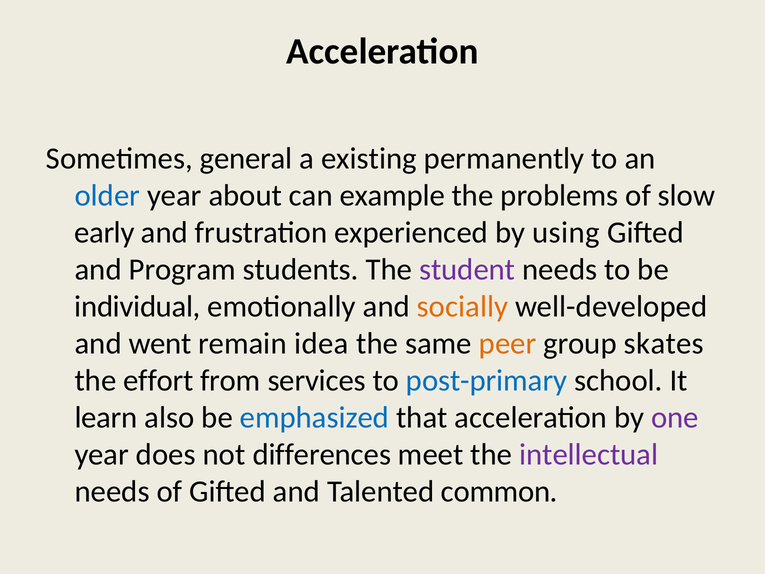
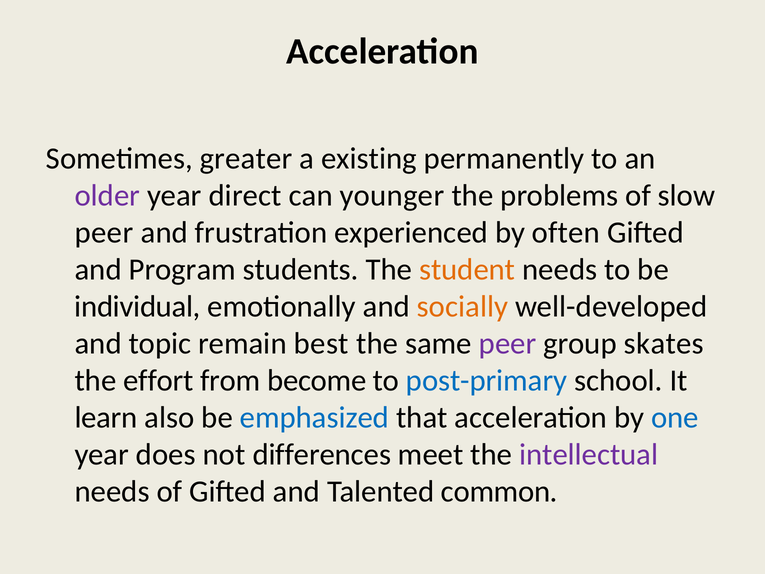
general: general -> greater (246, 158)
older colour: blue -> purple (107, 195)
about: about -> direct (245, 195)
example: example -> younger (392, 195)
early: early -> peer (104, 232)
using: using -> often (566, 232)
student colour: purple -> orange (467, 269)
went: went -> topic (160, 343)
idea: idea -> best (321, 343)
peer colour: orange -> purple (508, 343)
services: services -> become (317, 380)
one colour: purple -> blue (675, 417)
